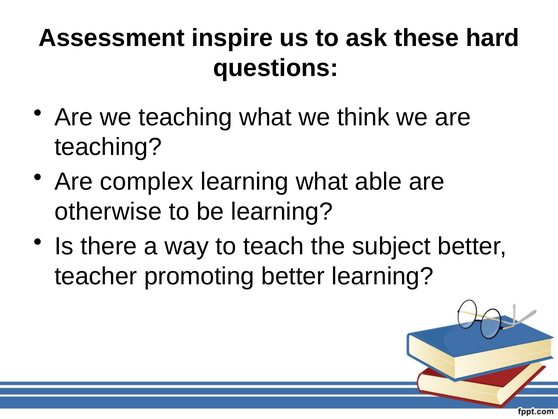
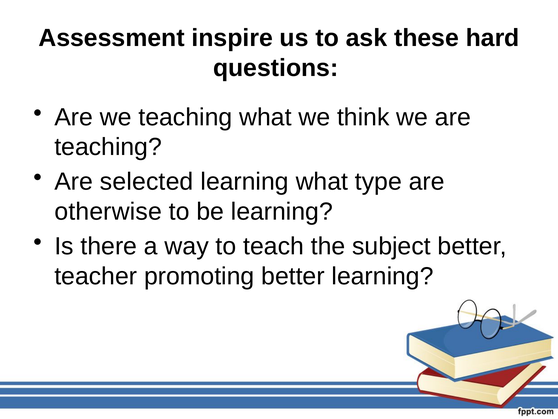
complex: complex -> selected (147, 182)
able: able -> type (378, 182)
